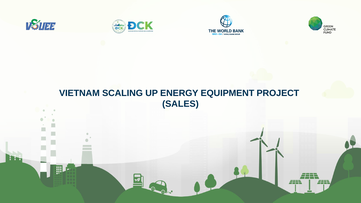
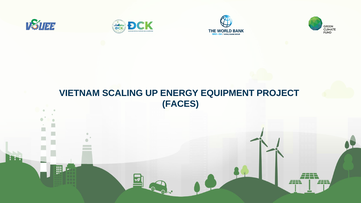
SALES: SALES -> FACES (180, 104)
